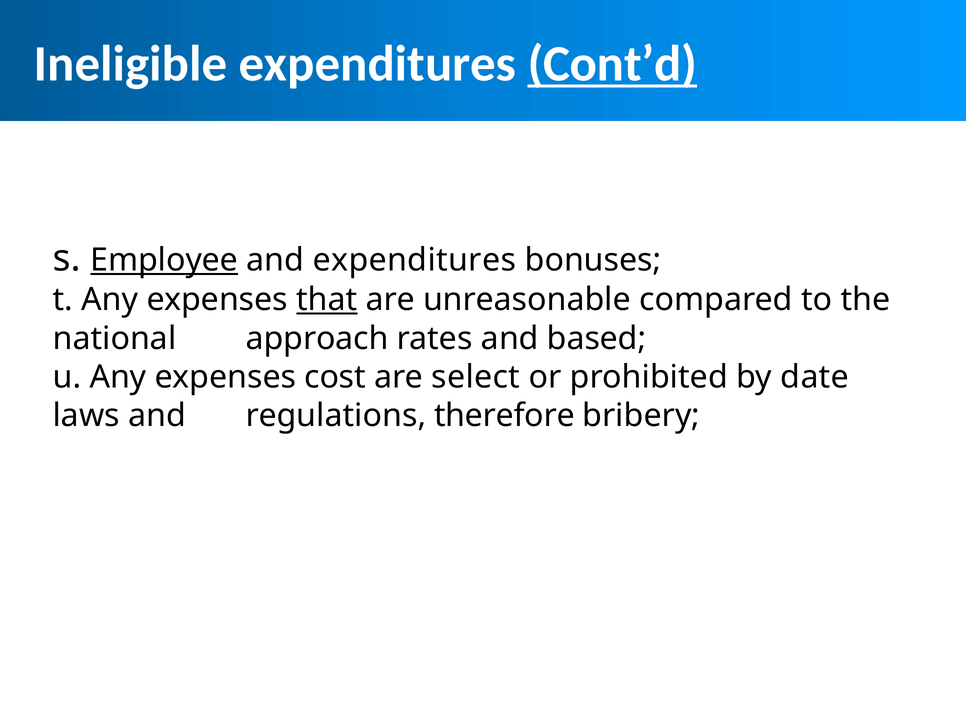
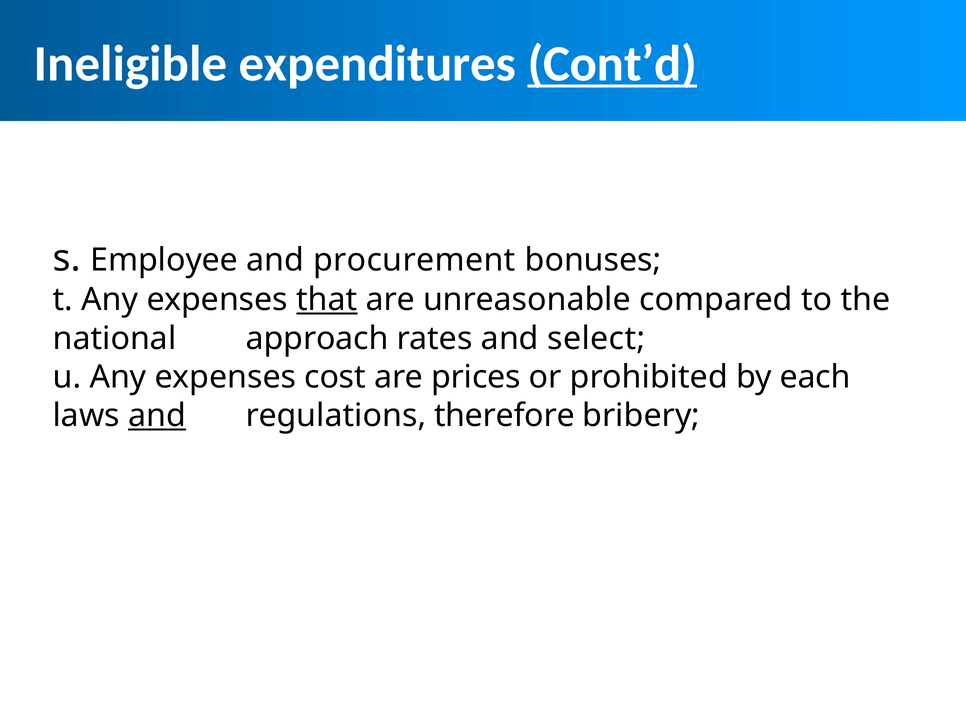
Employee underline: present -> none (164, 260)
and expenditures: expenditures -> procurement (414, 260)
based: based -> select (596, 338)
select: select -> prices (476, 377)
date: date -> each (815, 377)
and underline: none -> present (157, 415)
